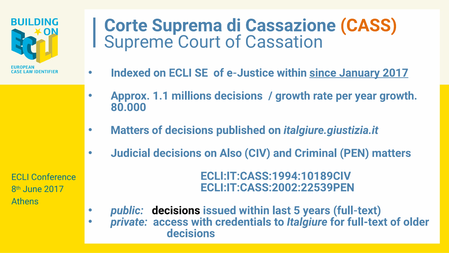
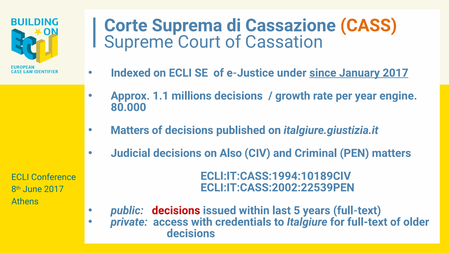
e-Justice within: within -> under (292, 73)
year growth: growth -> engine (398, 96)
decisions colour: black -> red (176, 210)
